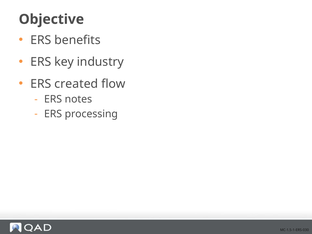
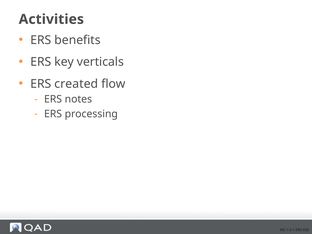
Objective: Objective -> Activities (51, 19)
industry: industry -> verticals (100, 62)
